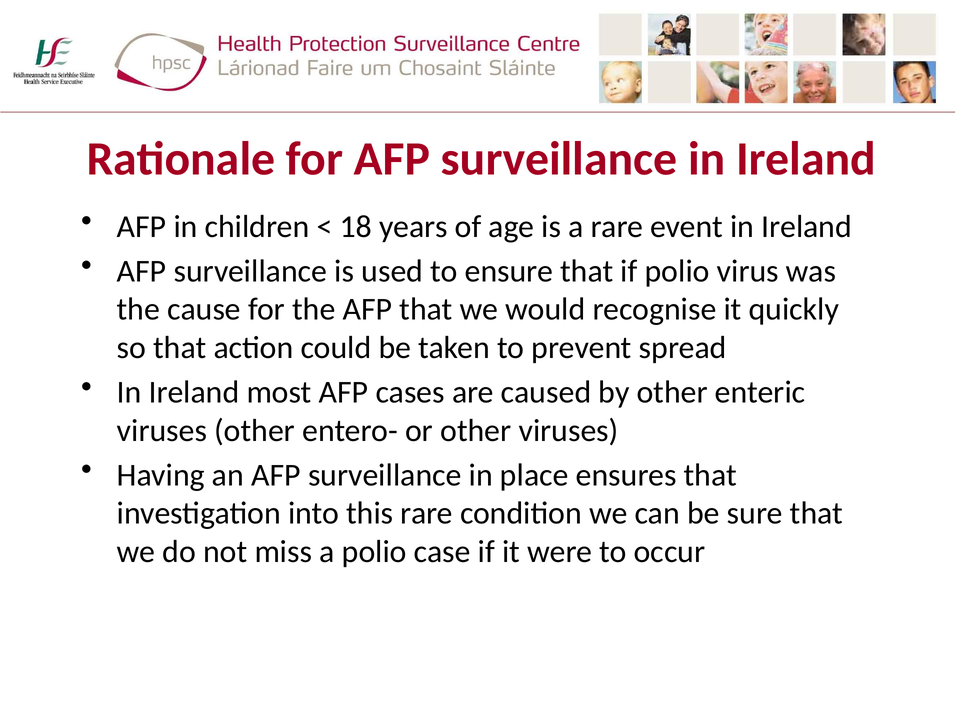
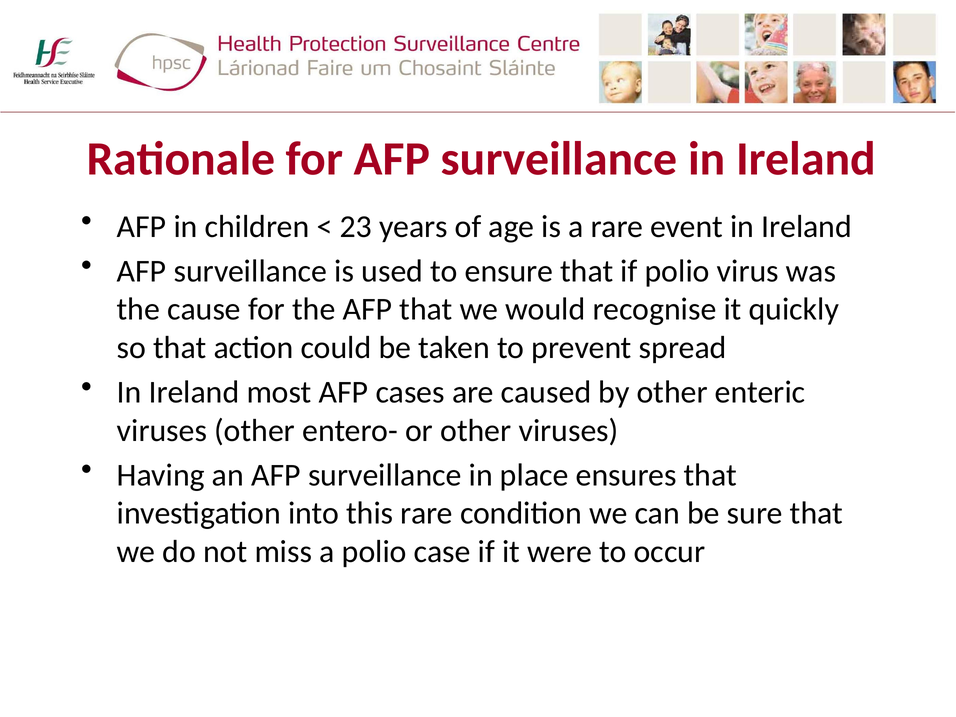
18: 18 -> 23 (356, 227)
